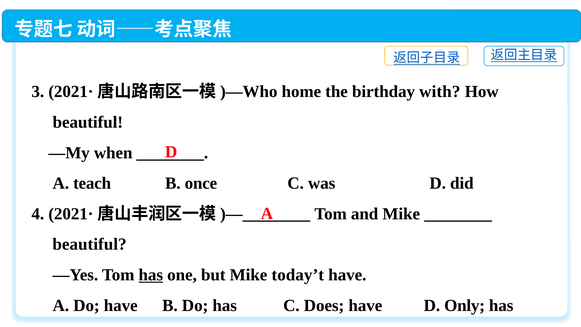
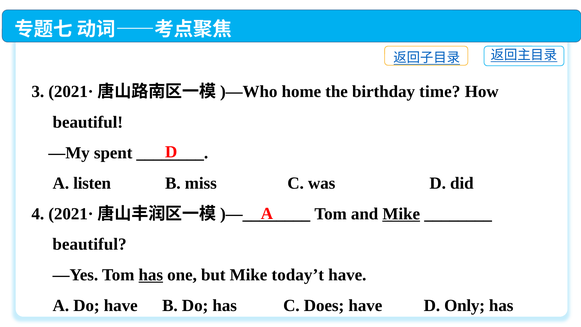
with: with -> time (440, 92)
when: when -> spent (113, 153)
teach: teach -> listen (92, 183)
once: once -> miss (201, 183)
Mike underline: none -> present (401, 214)
